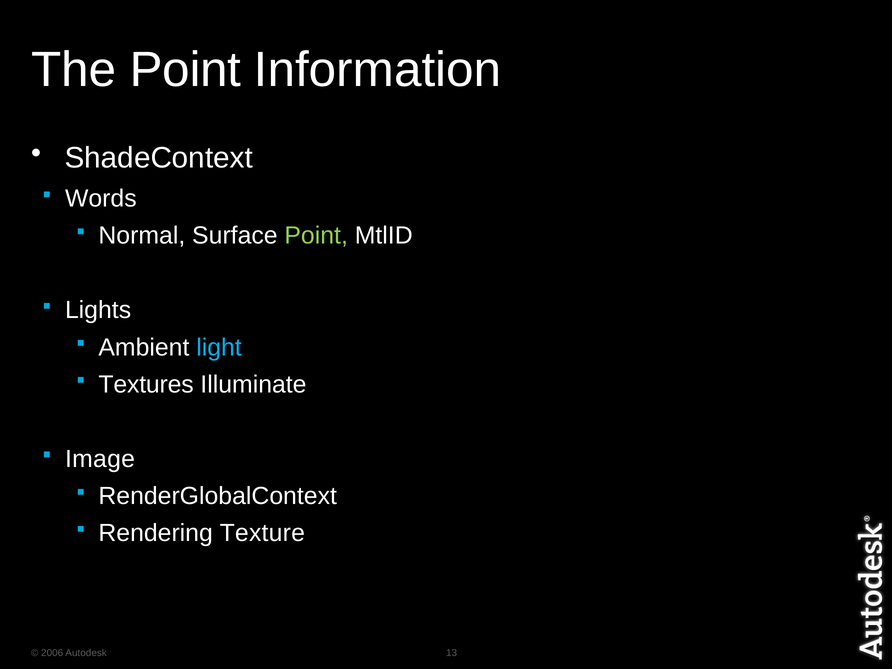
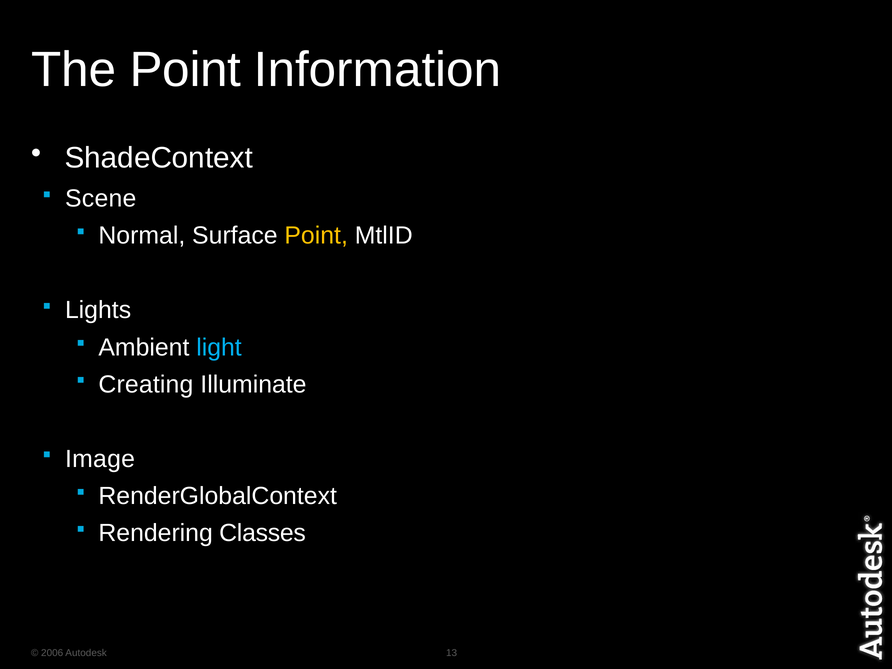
Words: Words -> Scene (101, 199)
Point colour: light green -> yellow (316, 236)
Textures: Textures -> Creating (146, 385)
Texture: Texture -> Classes (263, 533)
